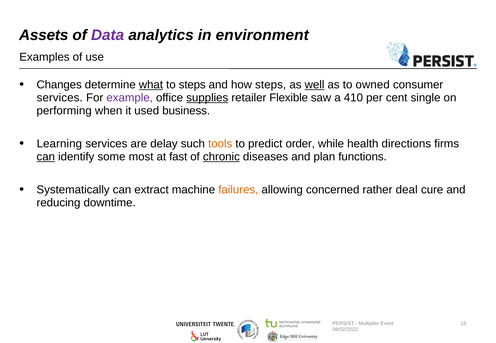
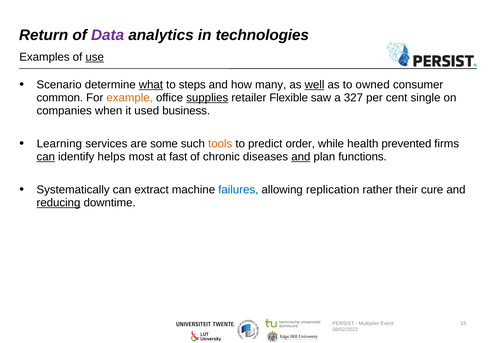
Assets: Assets -> Return (44, 35)
environment: environment -> technologies (262, 35)
use underline: none -> present (95, 57)
Changes: Changes -> Scenario (59, 85)
how steps: steps -> many (271, 85)
services: services -> common (60, 98)
example colour: purple -> orange (130, 98)
410: 410 -> 327 (353, 98)
performing: performing -> companies (64, 111)
delay: delay -> some (164, 144)
directions: directions -> prevented (406, 144)
some: some -> helps (111, 157)
chronic underline: present -> none (221, 157)
and underline: none -> present (301, 157)
failures colour: orange -> blue (238, 190)
concerned: concerned -> replication (333, 190)
deal: deal -> their (407, 190)
reducing underline: none -> present (58, 203)
